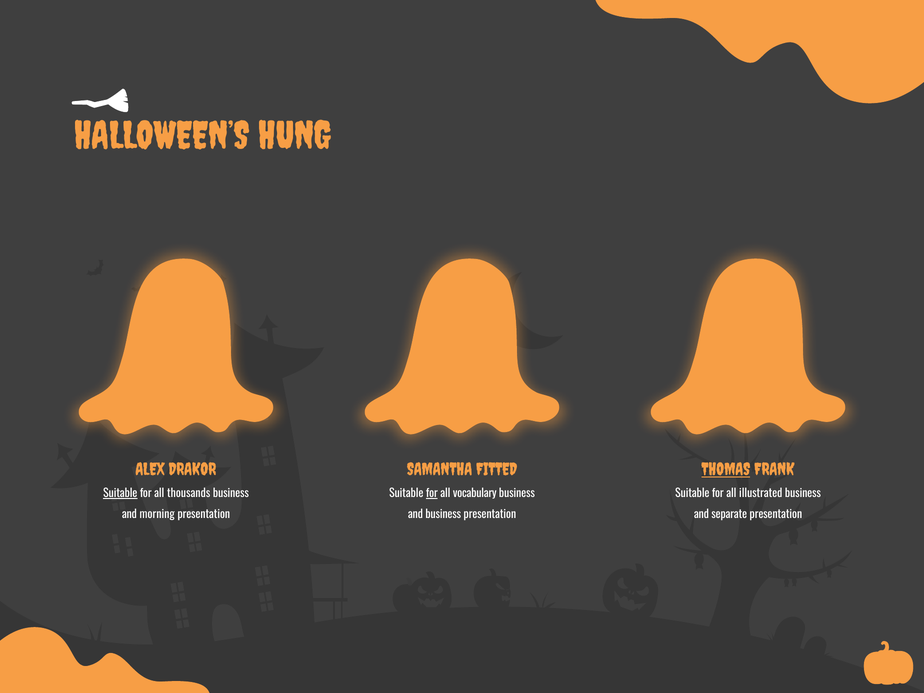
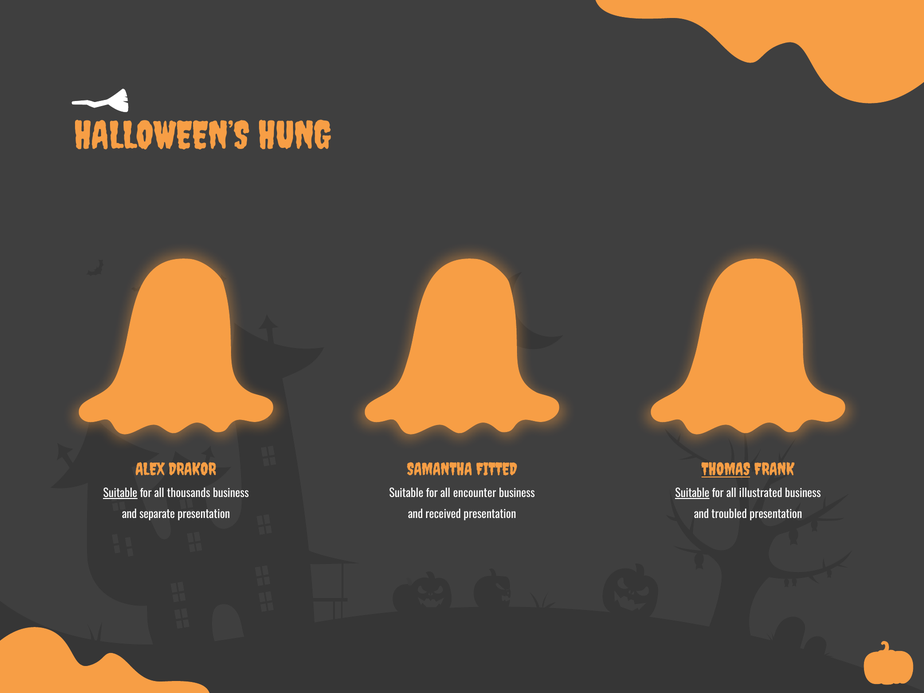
for underline: present -> none (432, 494)
vocabulary: vocabulary -> encounter (475, 494)
Suitable underline: none -> present (692, 494)
morning: morning -> separate (157, 514)
and business: business -> received (443, 514)
separate: separate -> troubled (729, 514)
